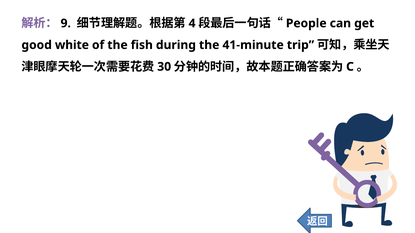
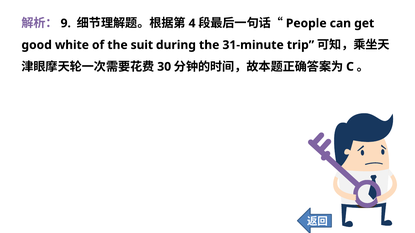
fish: fish -> suit (142, 45)
41-minute: 41-minute -> 31-minute (253, 45)
